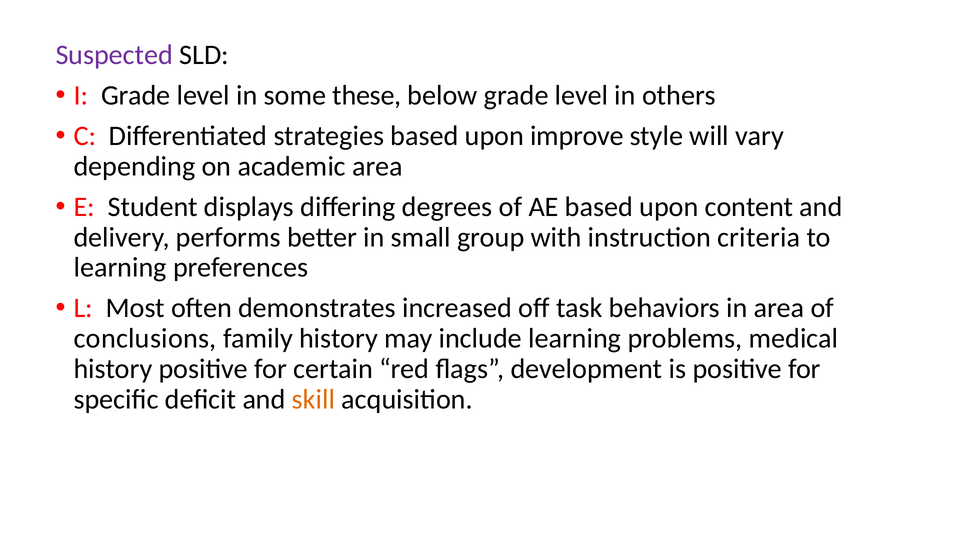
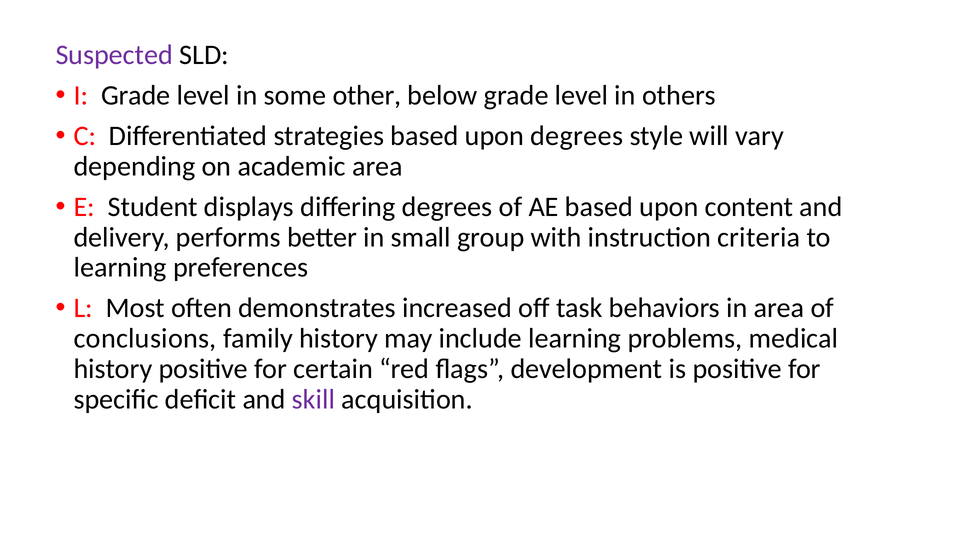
these: these -> other (367, 95)
upon improve: improve -> degrees (577, 136)
skill colour: orange -> purple (314, 399)
